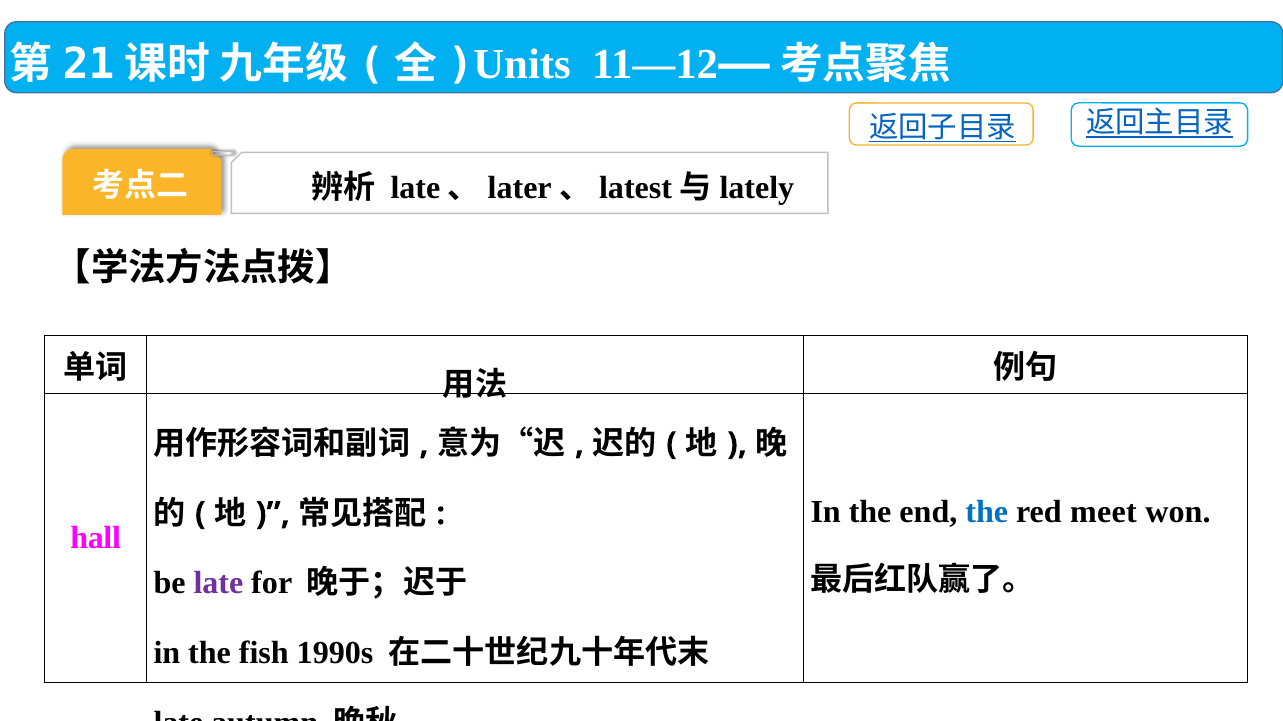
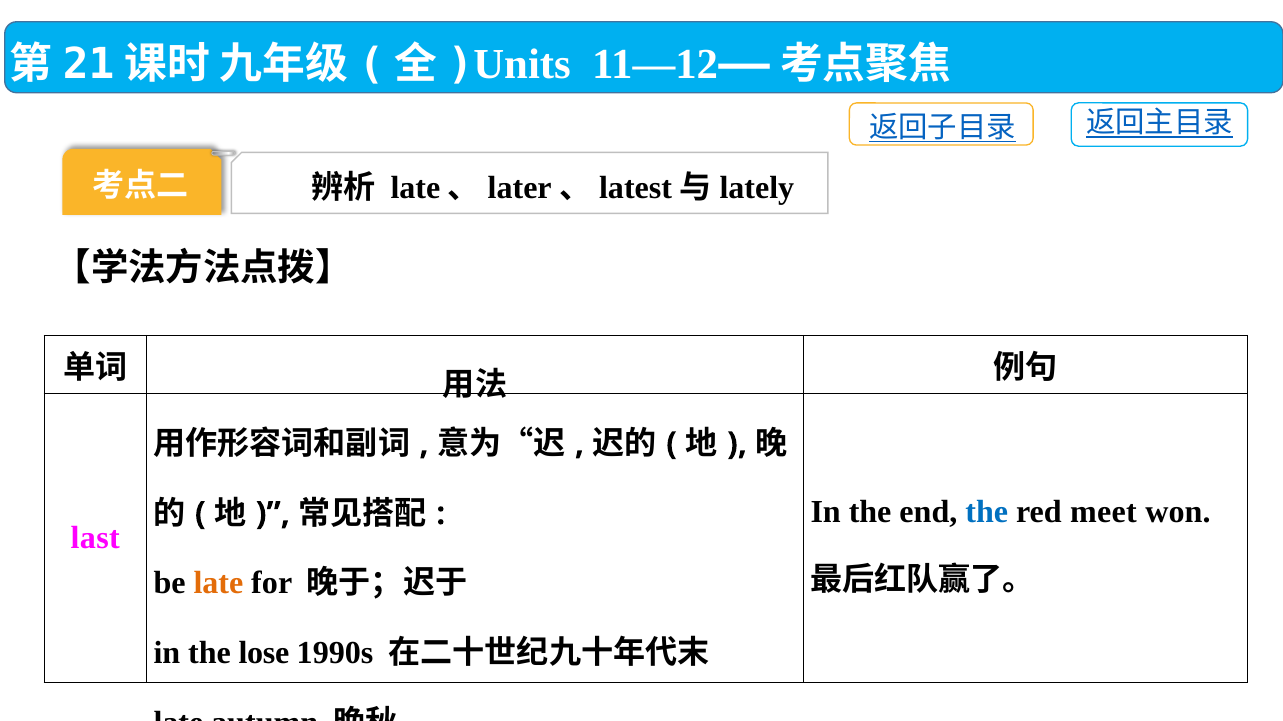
hall: hall -> last (95, 539)
late colour: purple -> orange (218, 584)
fish: fish -> lose (264, 654)
